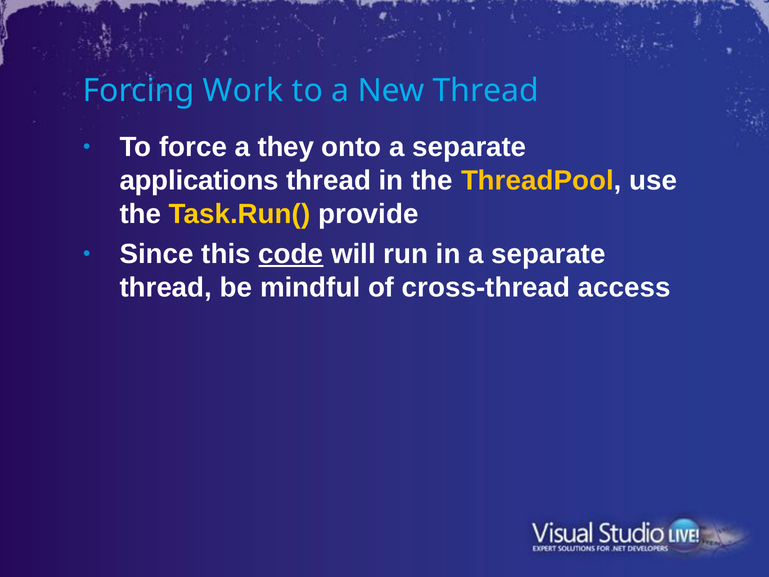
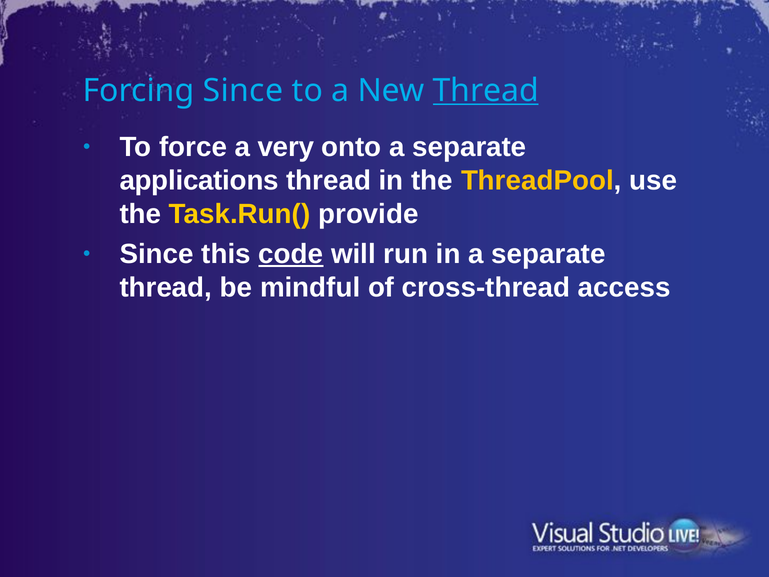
Forcing Work: Work -> Since (243, 90)
Thread underline: none -> present (486, 90)
they: they -> very (286, 147)
